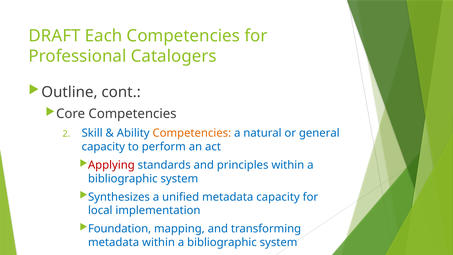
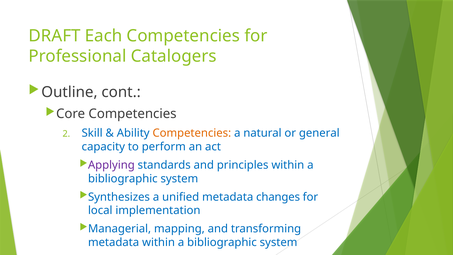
Applying colour: red -> purple (111, 165)
metadata capacity: capacity -> changes (278, 197)
Foundation: Foundation -> Managerial (120, 229)
